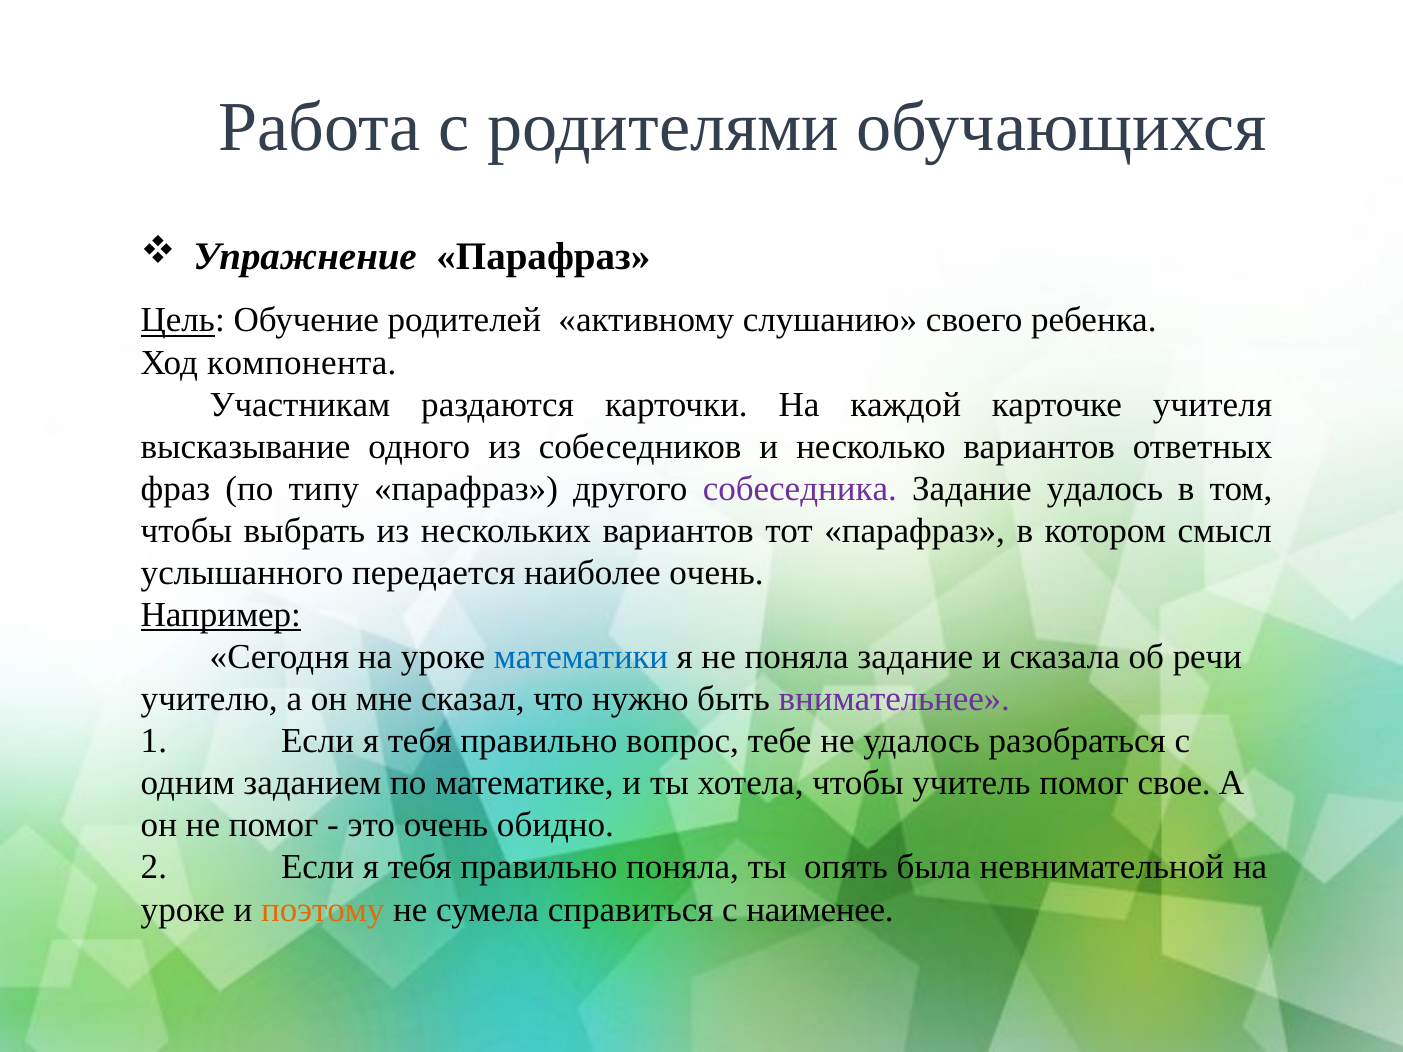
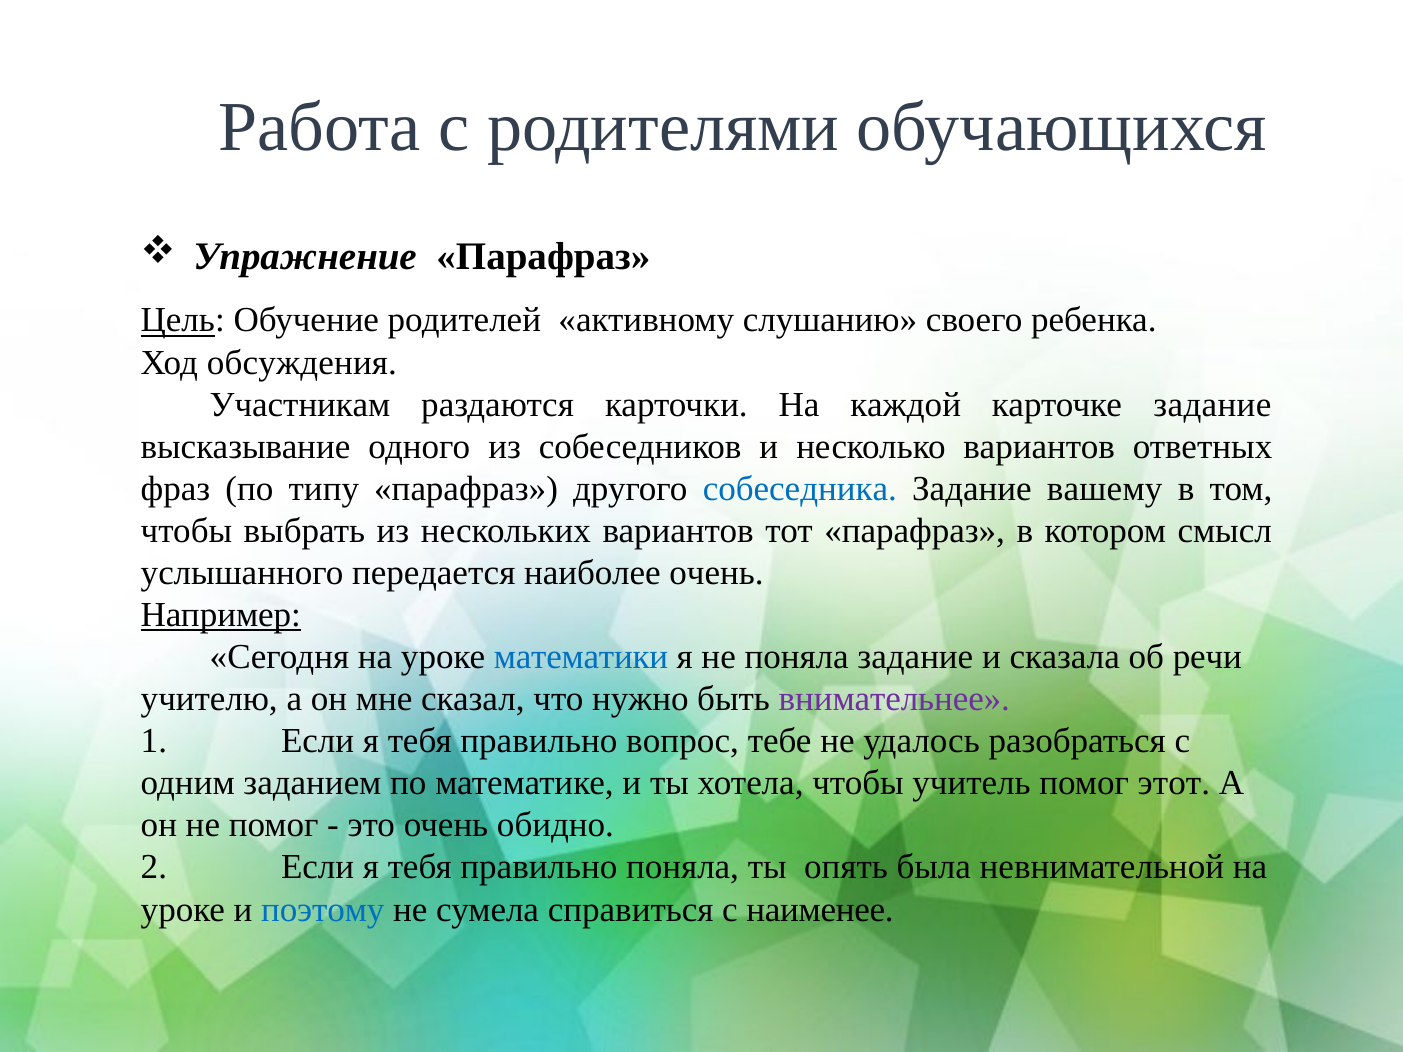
компонента: компонента -> обсуждения (302, 363)
карточке учителя: учителя -> задание (1212, 405)
собеседника colour: purple -> blue (800, 489)
Задание удалось: удалось -> вашему (1105, 489)
свое: свое -> этот (1174, 783)
поэтому colour: orange -> blue (323, 910)
